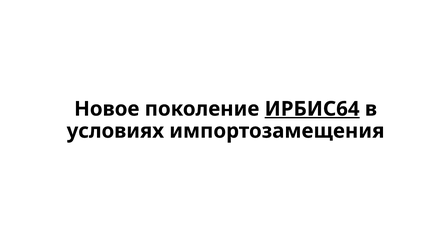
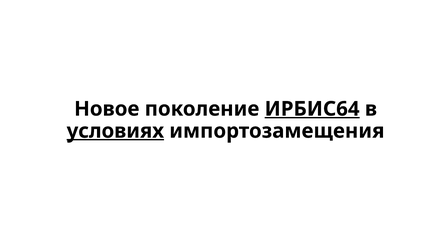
условиях underline: none -> present (115, 131)
